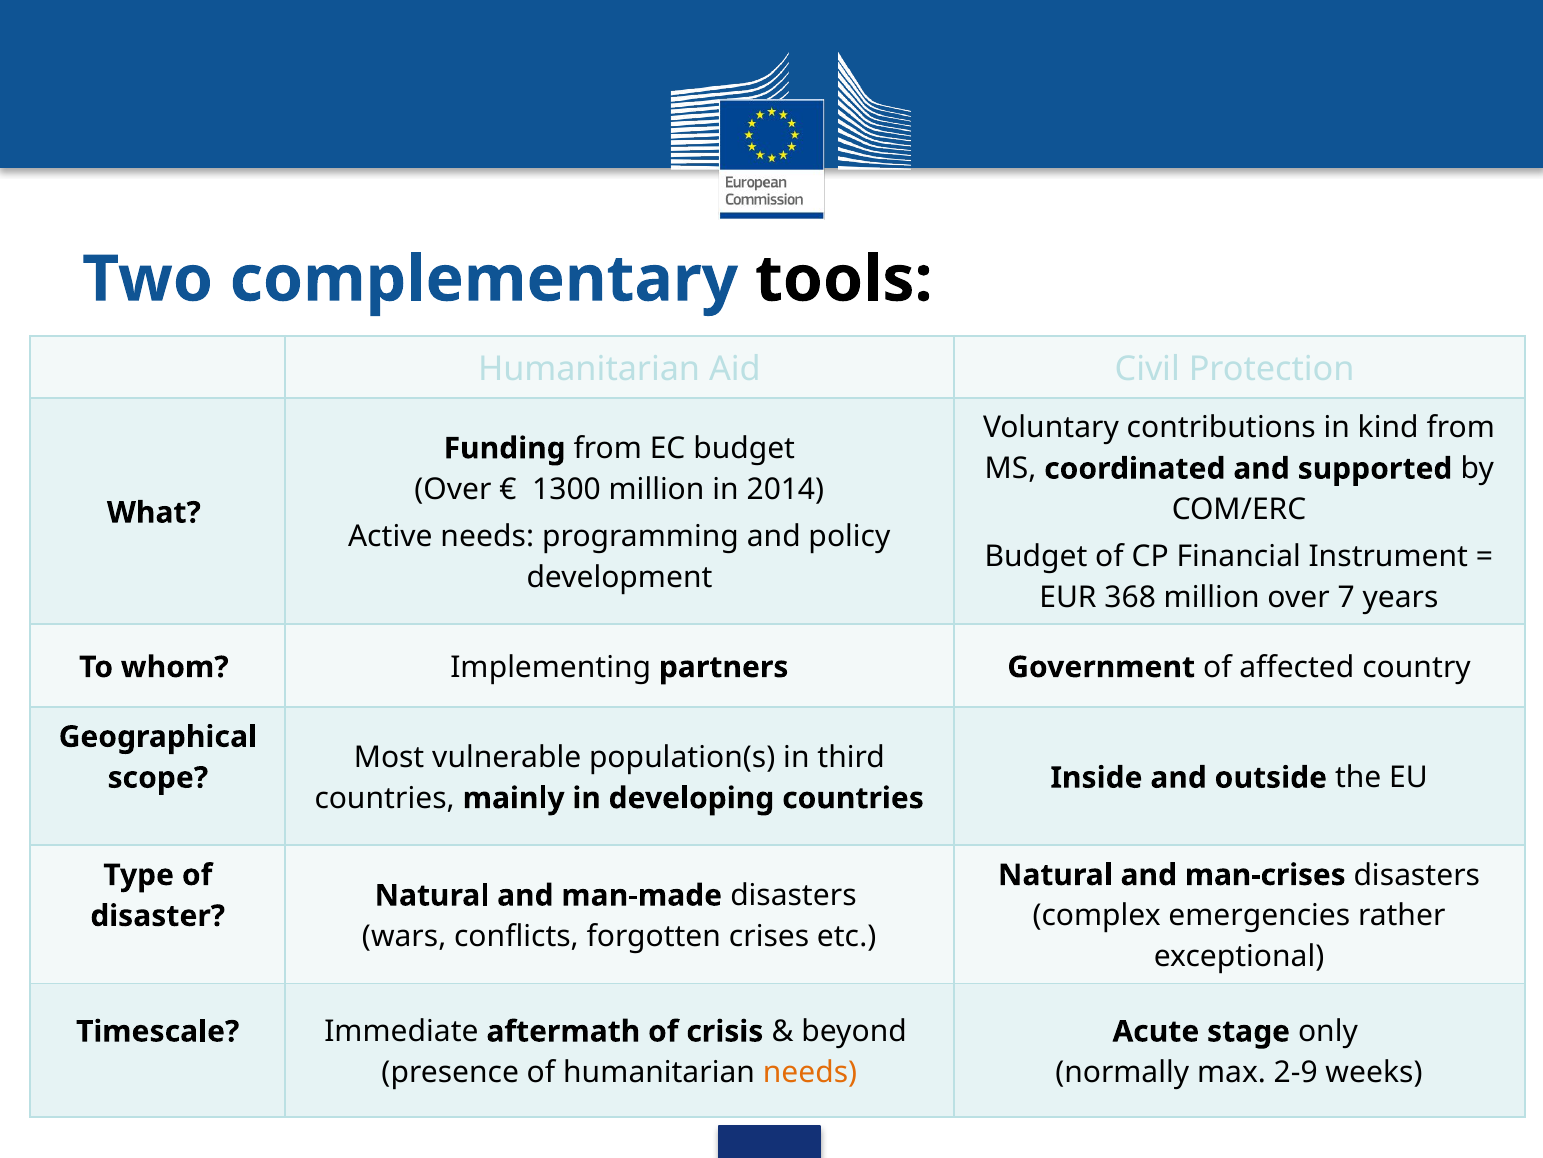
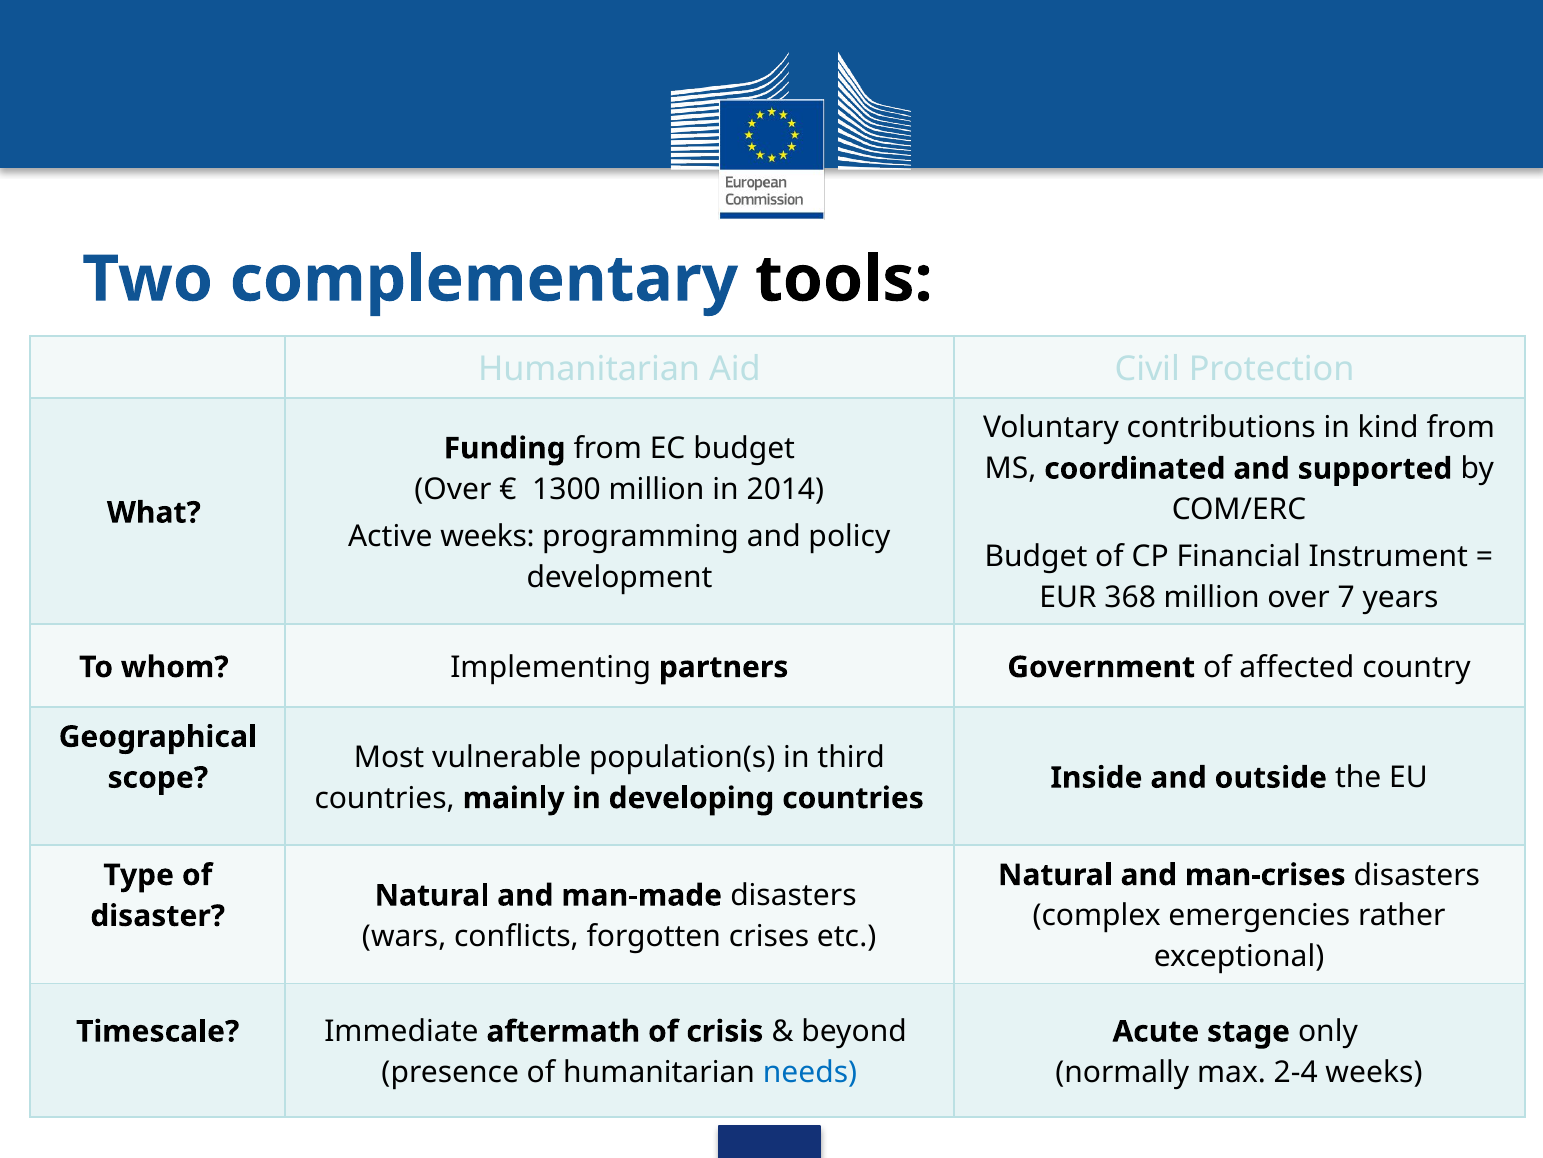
Active needs: needs -> weeks (488, 536)
needs colour: orange -> blue (810, 1072)
2-9: 2-9 -> 2-4 (1296, 1072)
